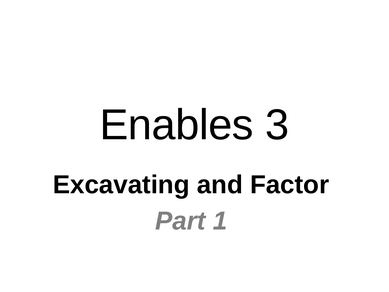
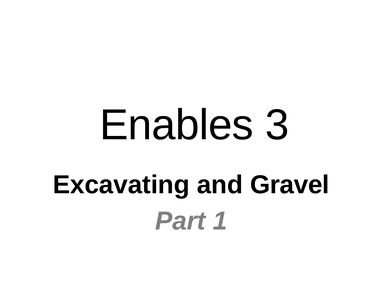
Factor: Factor -> Gravel (290, 185)
